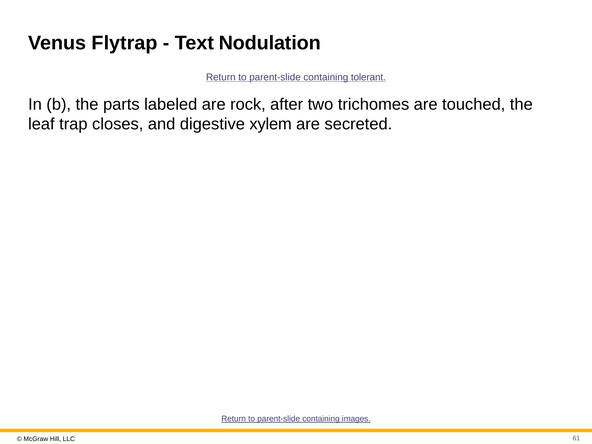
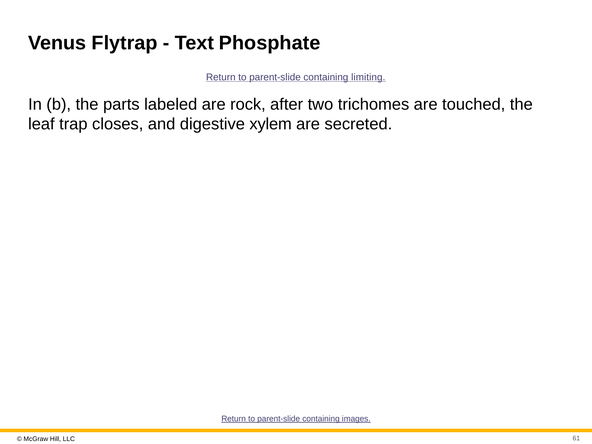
Nodulation: Nodulation -> Phosphate (270, 43)
tolerant: tolerant -> limiting (368, 77)
